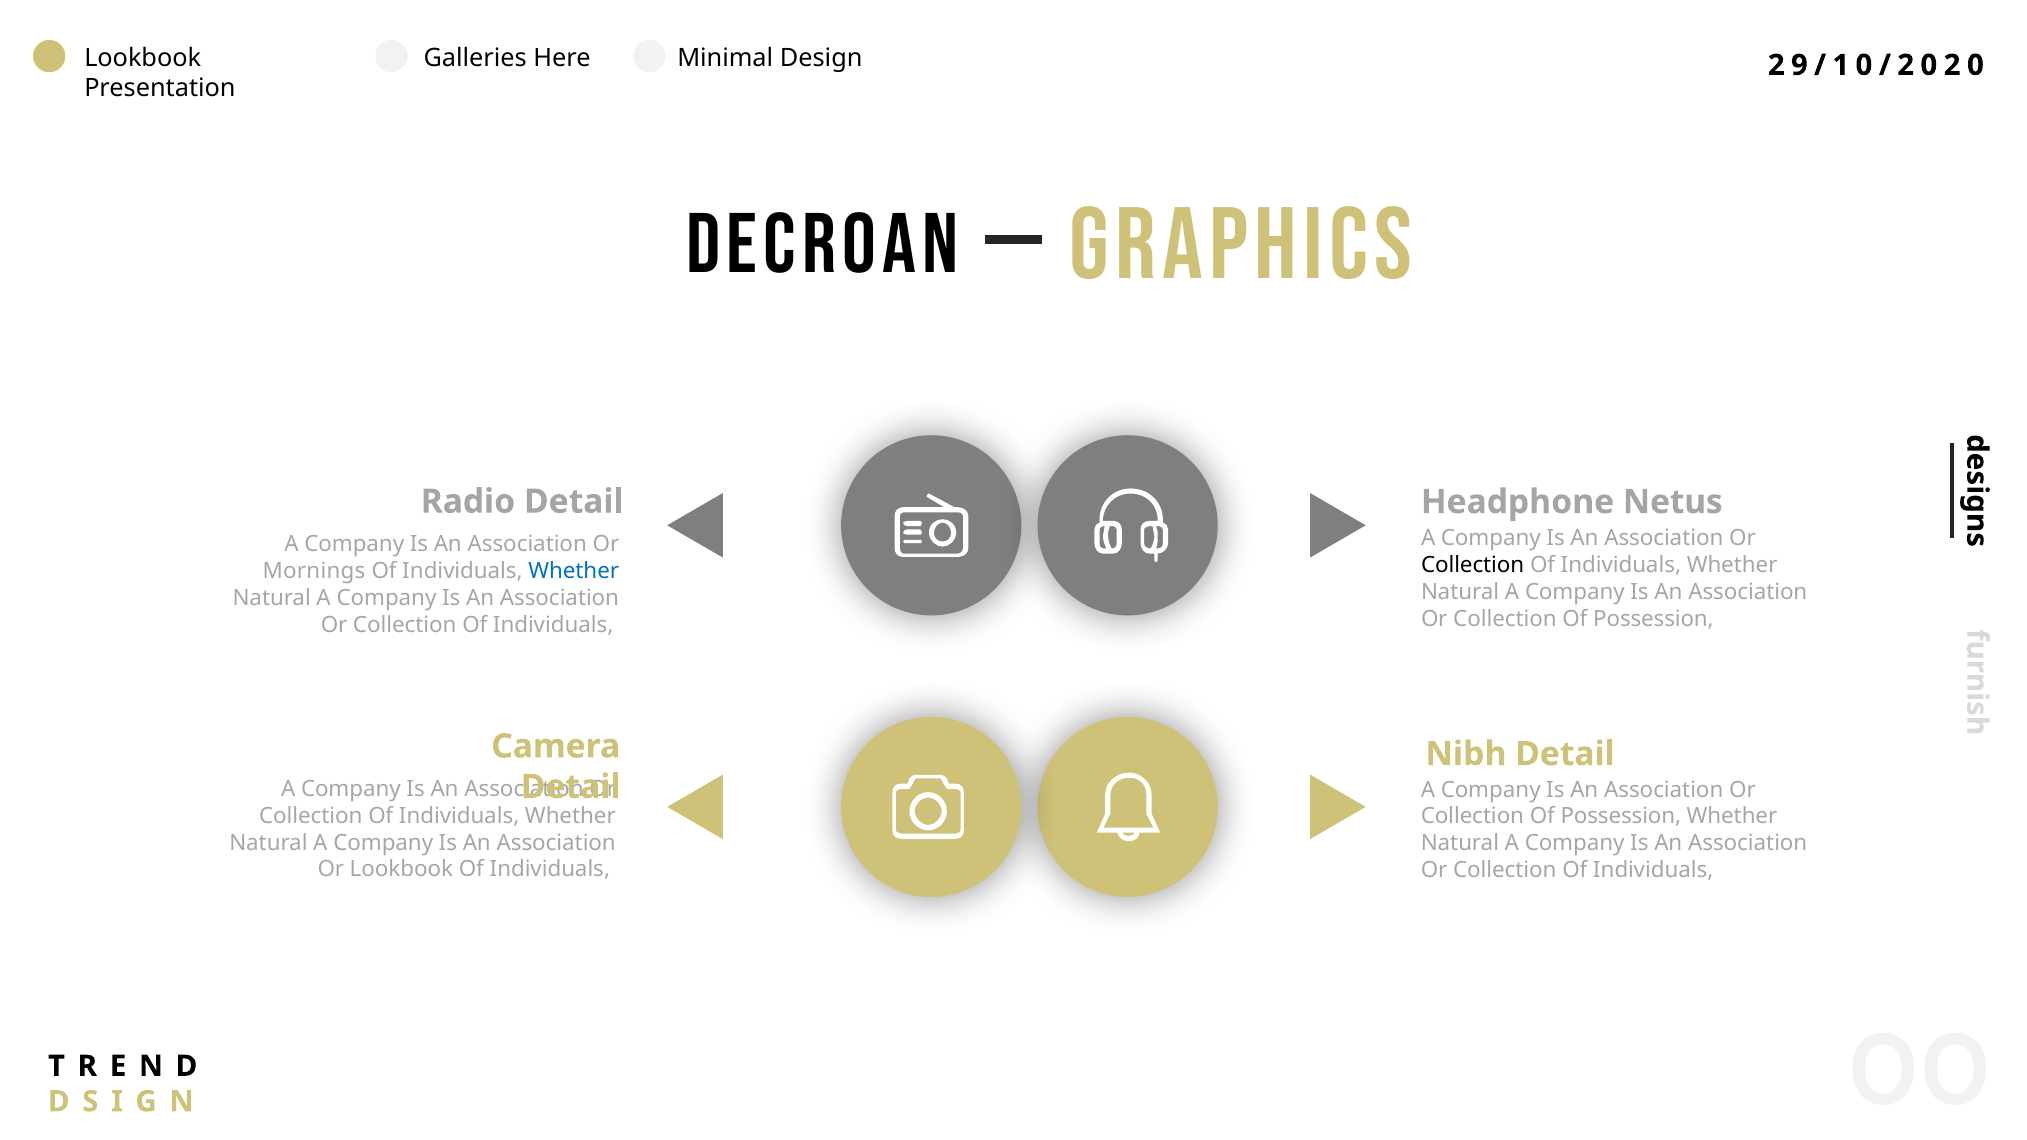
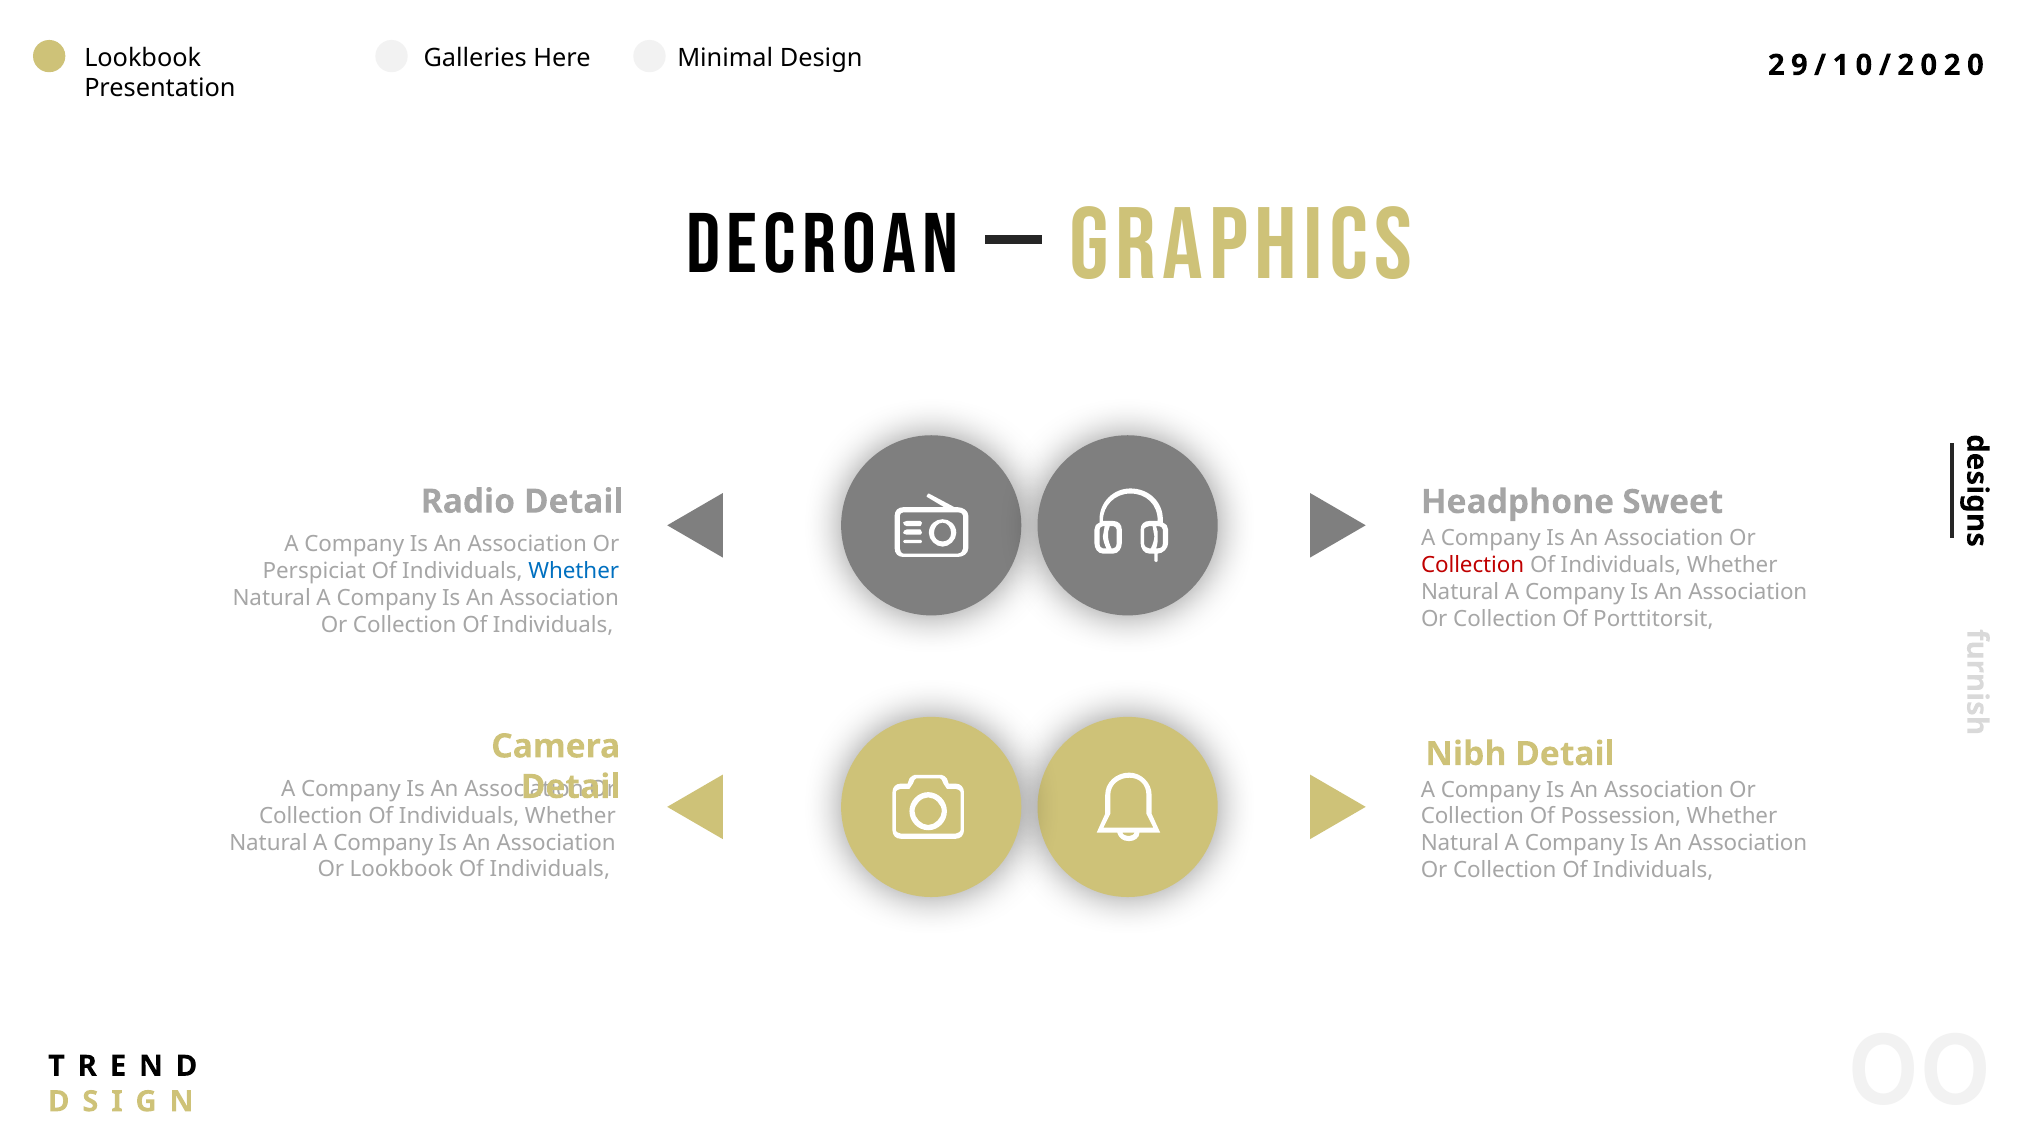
Netus: Netus -> Sweet (1673, 502)
Collection colour: black -> red (1473, 566)
Mornings: Mornings -> Perspiciat (314, 571)
Possession: Possession -> Porttitorsit (1653, 619)
